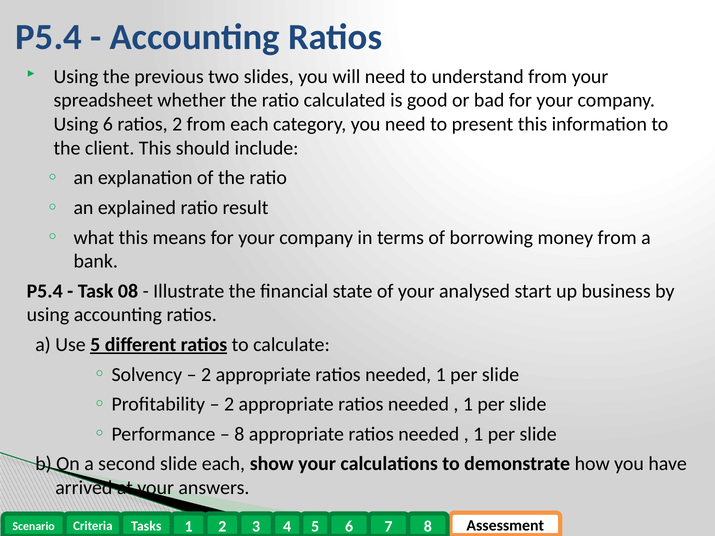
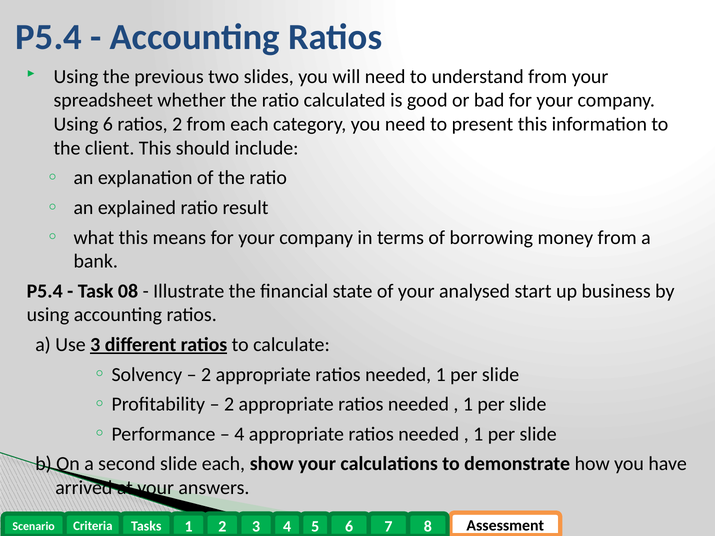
Use 5: 5 -> 3 (95, 345)
8: 8 -> 4 (239, 434)
